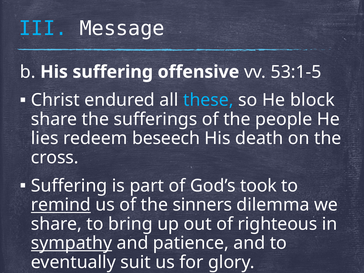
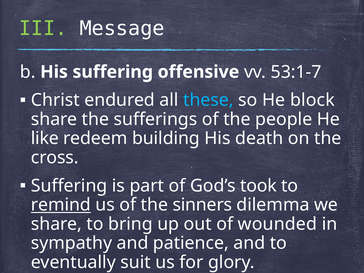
III colour: light blue -> light green (43, 28)
53:1-5: 53:1-5 -> 53:1-7 (296, 72)
lies: lies -> like (45, 138)
beseech: beseech -> building (166, 138)
righteous: righteous -> wounded (277, 224)
sympathy underline: present -> none (71, 243)
